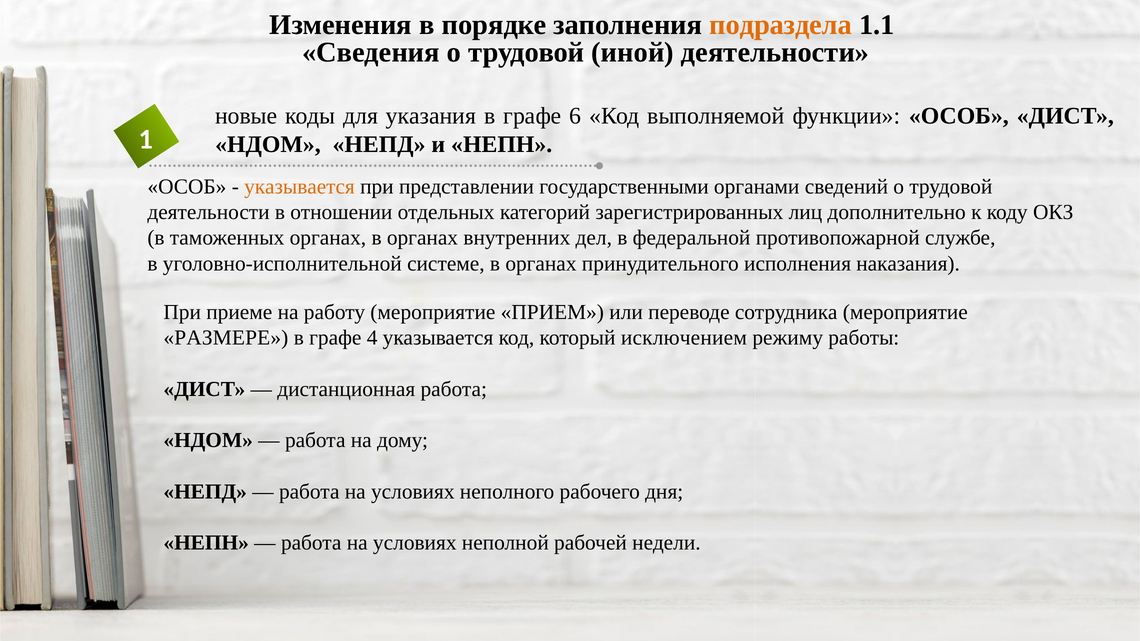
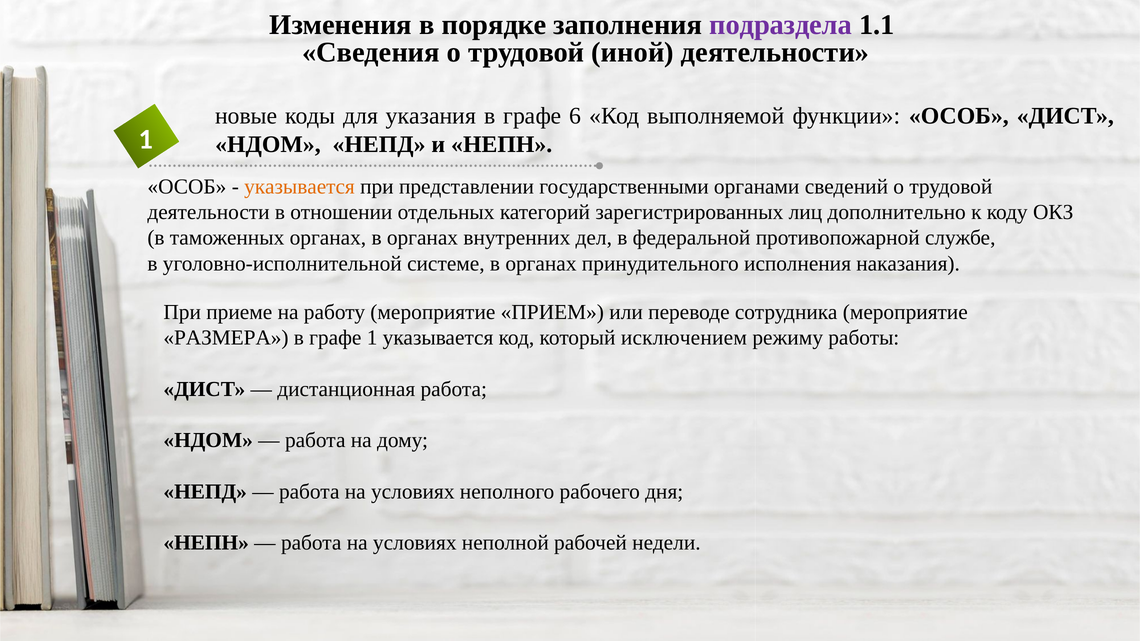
подраздела colour: orange -> purple (781, 25)
РАЗМЕРЕ: РАЗМЕРЕ -> РАЗМЕРА (226, 338)
графе 4: 4 -> 1 (372, 338)
